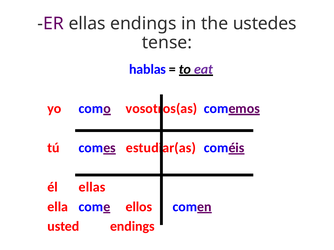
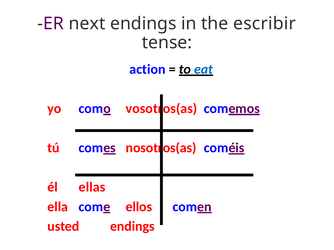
ER ellas: ellas -> next (87, 24)
ustedes: ustedes -> escribir (265, 24)
hablas: hablas -> action (147, 69)
eat colour: purple -> blue (204, 69)
estudiar(as: estudiar(as -> nosotros(as (161, 148)
